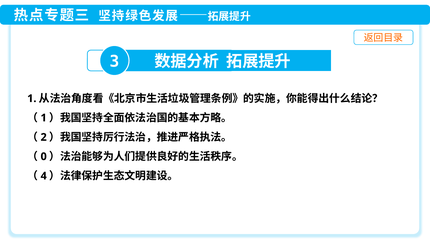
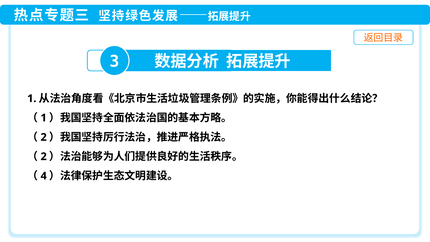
0: 0 -> 2 (44, 156)
